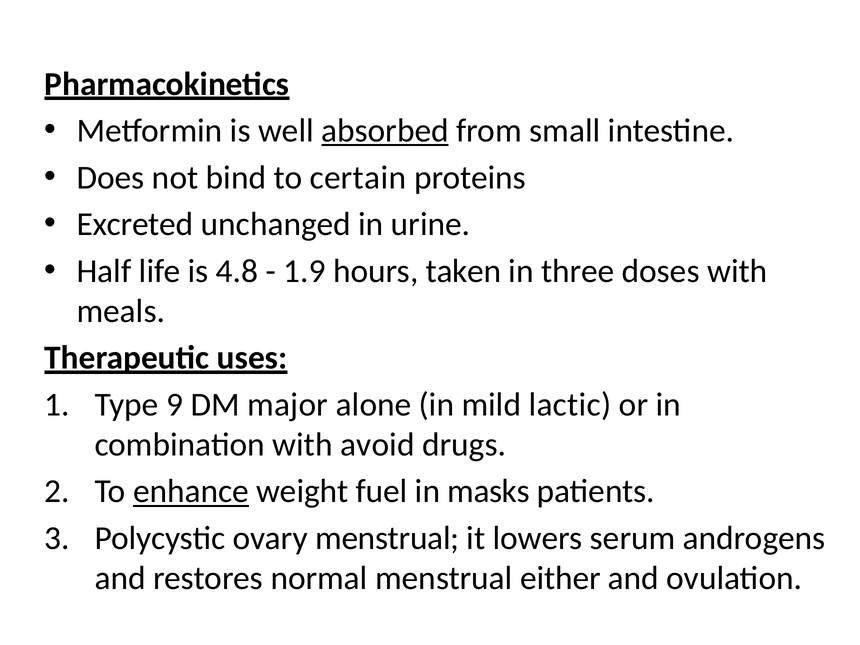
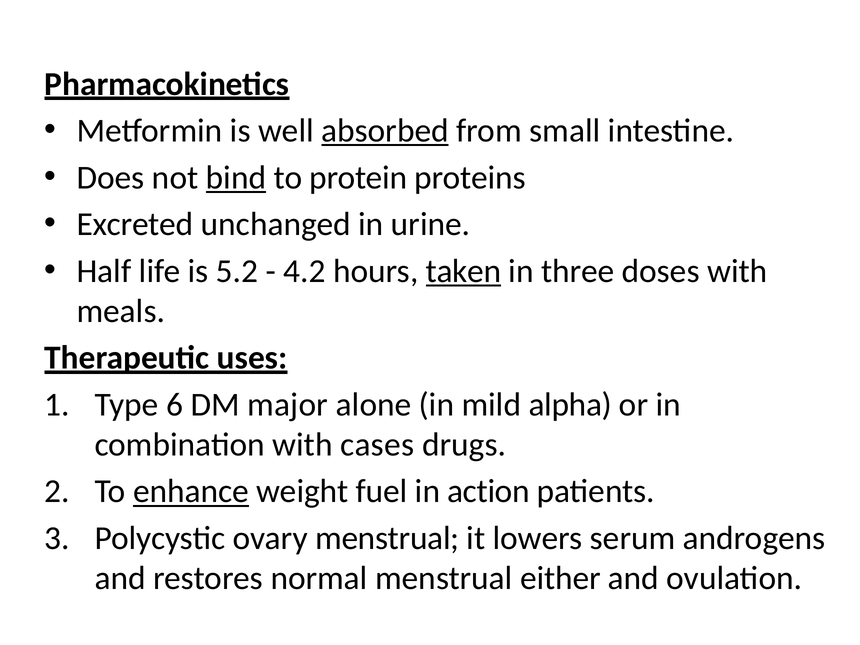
bind underline: none -> present (236, 177)
certain: certain -> protein (358, 177)
4.8: 4.8 -> 5.2 (237, 271)
1.9: 1.9 -> 4.2 (305, 271)
taken underline: none -> present (464, 271)
9: 9 -> 6 (175, 405)
lactic: lactic -> alpha (570, 405)
avoid: avoid -> cases (377, 445)
masks: masks -> action (489, 491)
